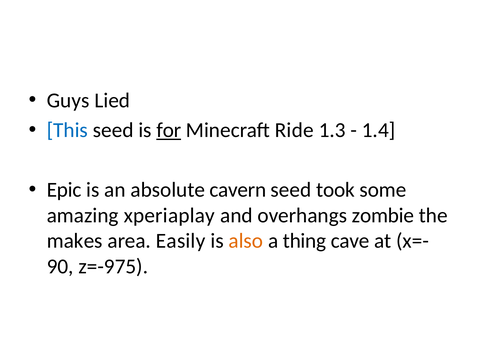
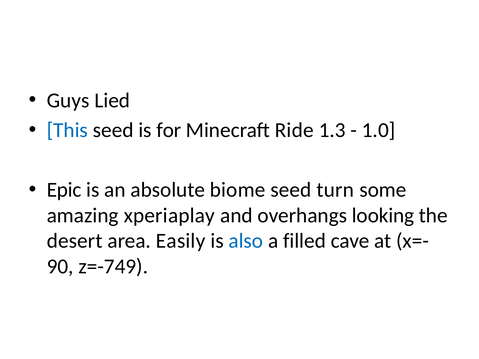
for underline: present -> none (169, 130)
1.4: 1.4 -> 1.0 (379, 130)
cavern: cavern -> biome (238, 190)
took: took -> turn (335, 190)
zombie: zombie -> looking (383, 215)
makes: makes -> desert (75, 241)
also colour: orange -> blue (246, 241)
thing: thing -> filled (304, 241)
z=-975: z=-975 -> z=-749 (113, 267)
